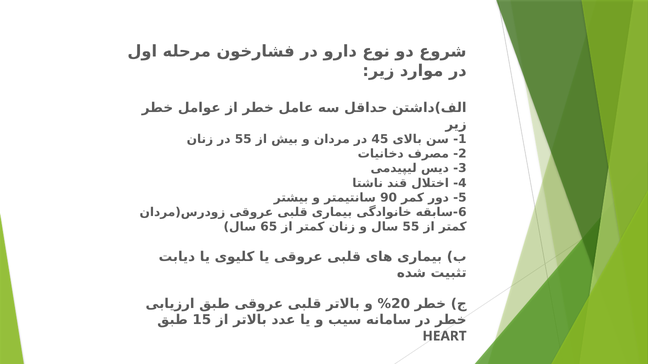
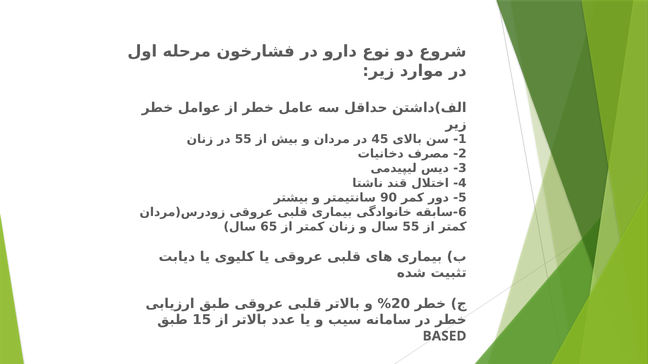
HEART: HEART -> BASED (445, 337)
